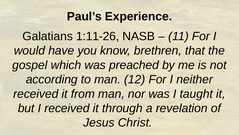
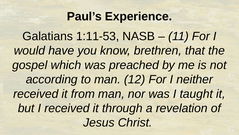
1:11-26: 1:11-26 -> 1:11-53 (98, 36)
